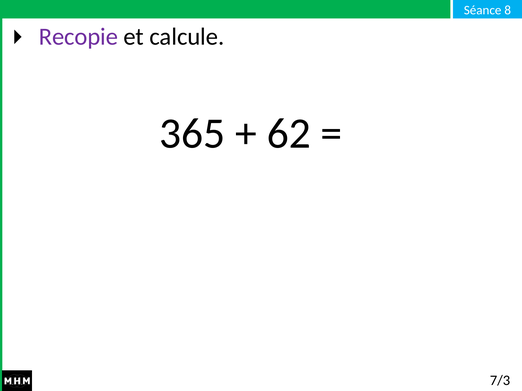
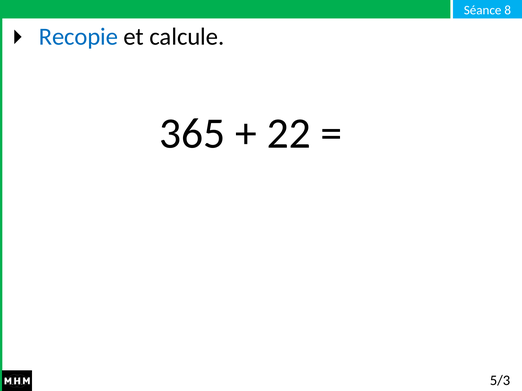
Recopie colour: purple -> blue (78, 37)
62: 62 -> 22 (289, 134)
7/3: 7/3 -> 5/3 (500, 381)
